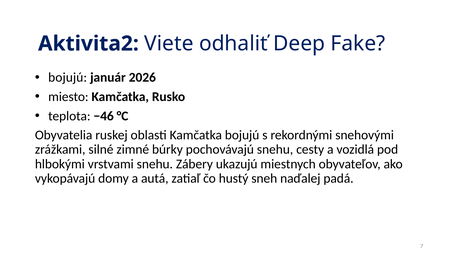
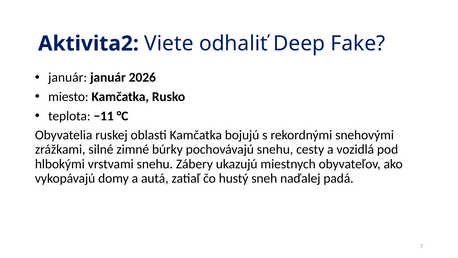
bojujú: bojujú -> január (68, 77)
−46: −46 -> −11 (104, 116)
